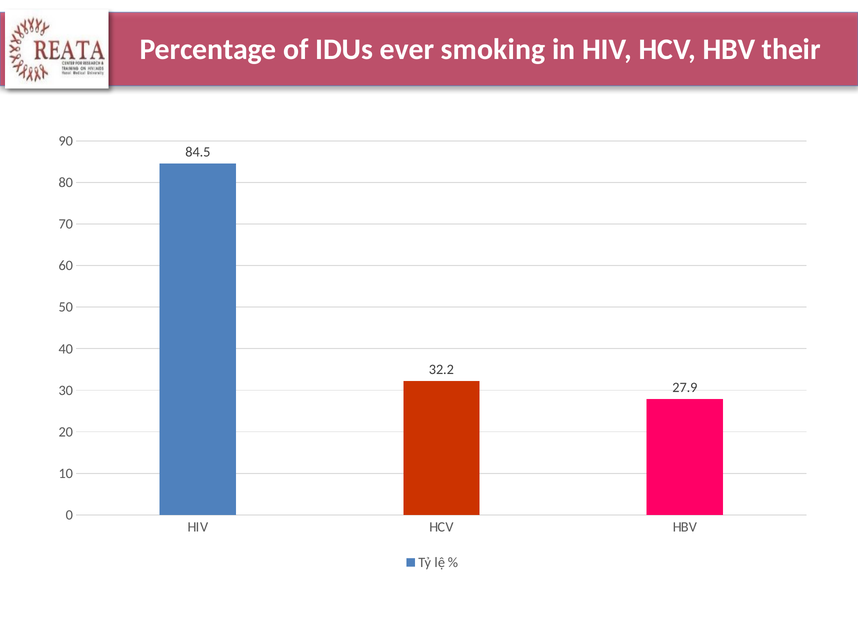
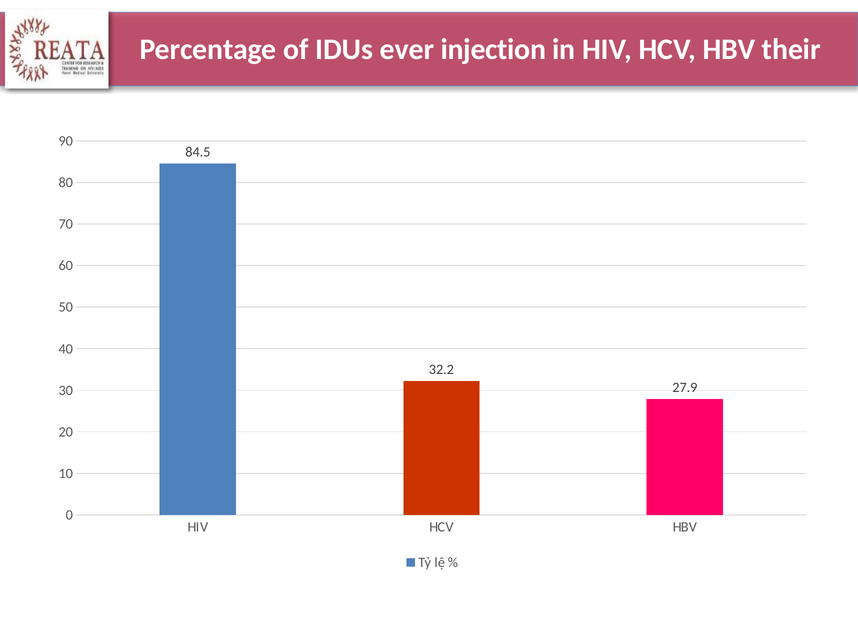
smoking: smoking -> injection (493, 49)
